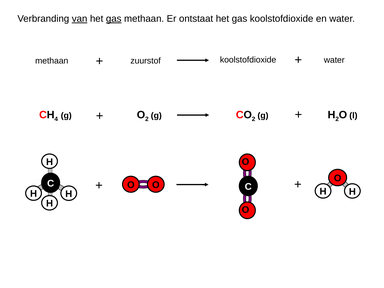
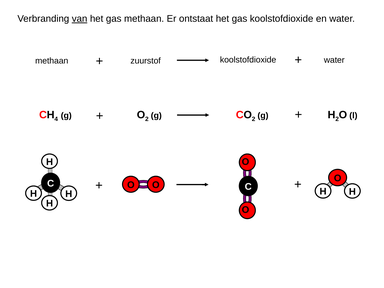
gas underline: present -> none (114, 19)
